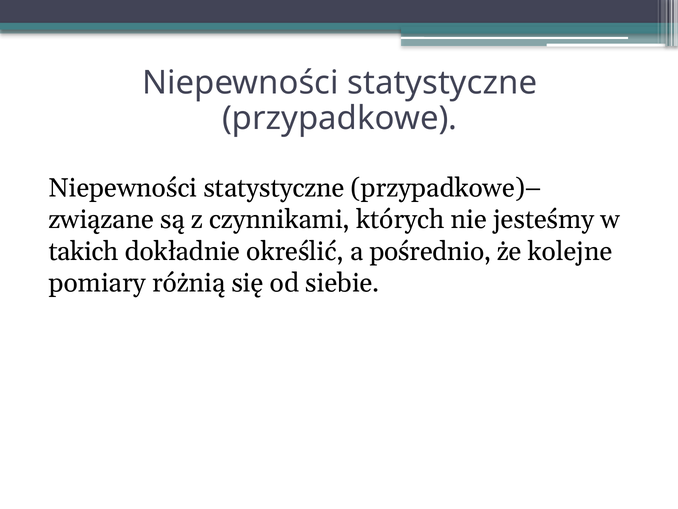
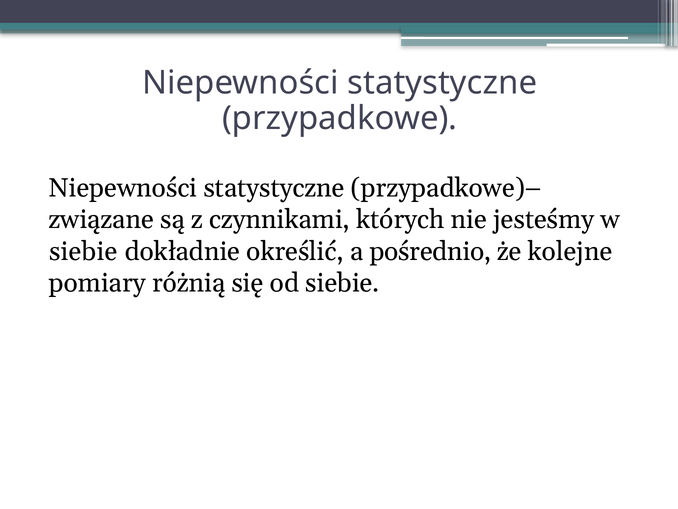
takich: takich -> siebie (83, 251)
